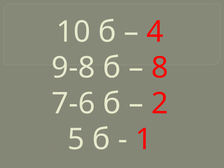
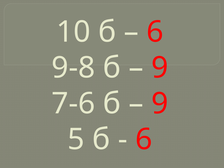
4: 4 -> 6 (155, 32)
8: 8 -> 9 (160, 68)
2: 2 -> 9 (160, 104)
1: 1 -> 6 (144, 139)
